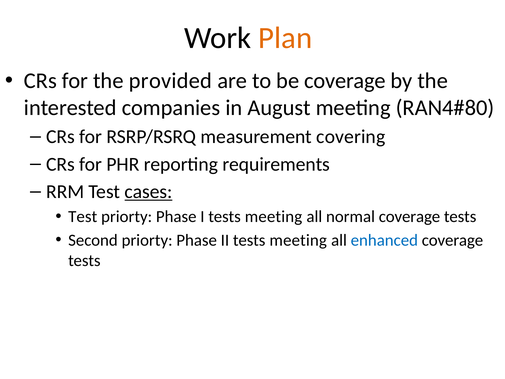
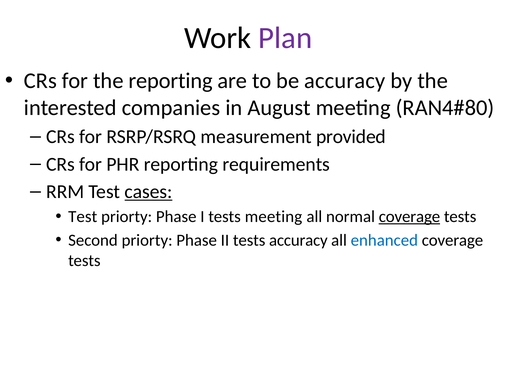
Plan colour: orange -> purple (285, 38)
the provided: provided -> reporting (171, 81)
be coverage: coverage -> accuracy (345, 81)
covering: covering -> provided (351, 137)
coverage underline: none -> present (409, 217)
II tests meeting: meeting -> accuracy (298, 240)
